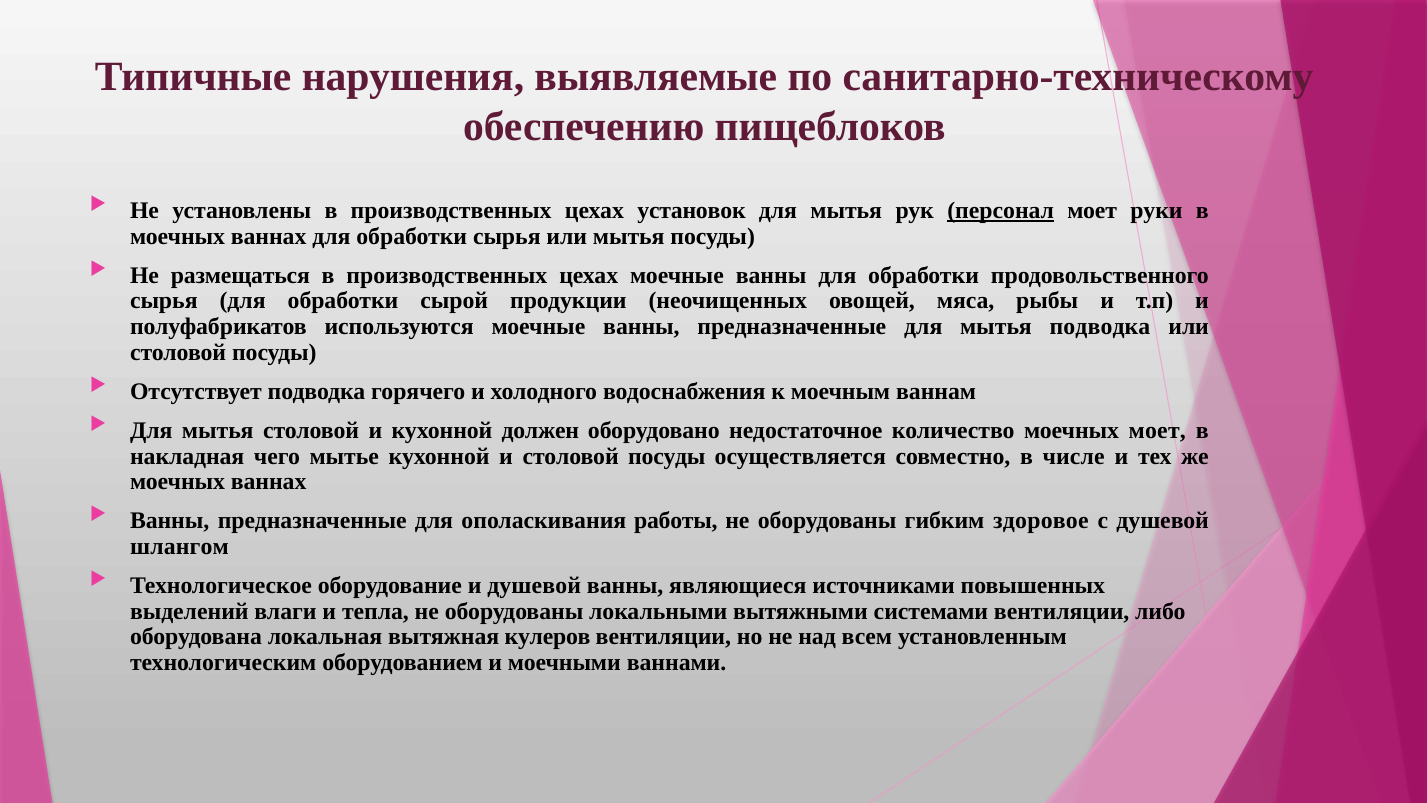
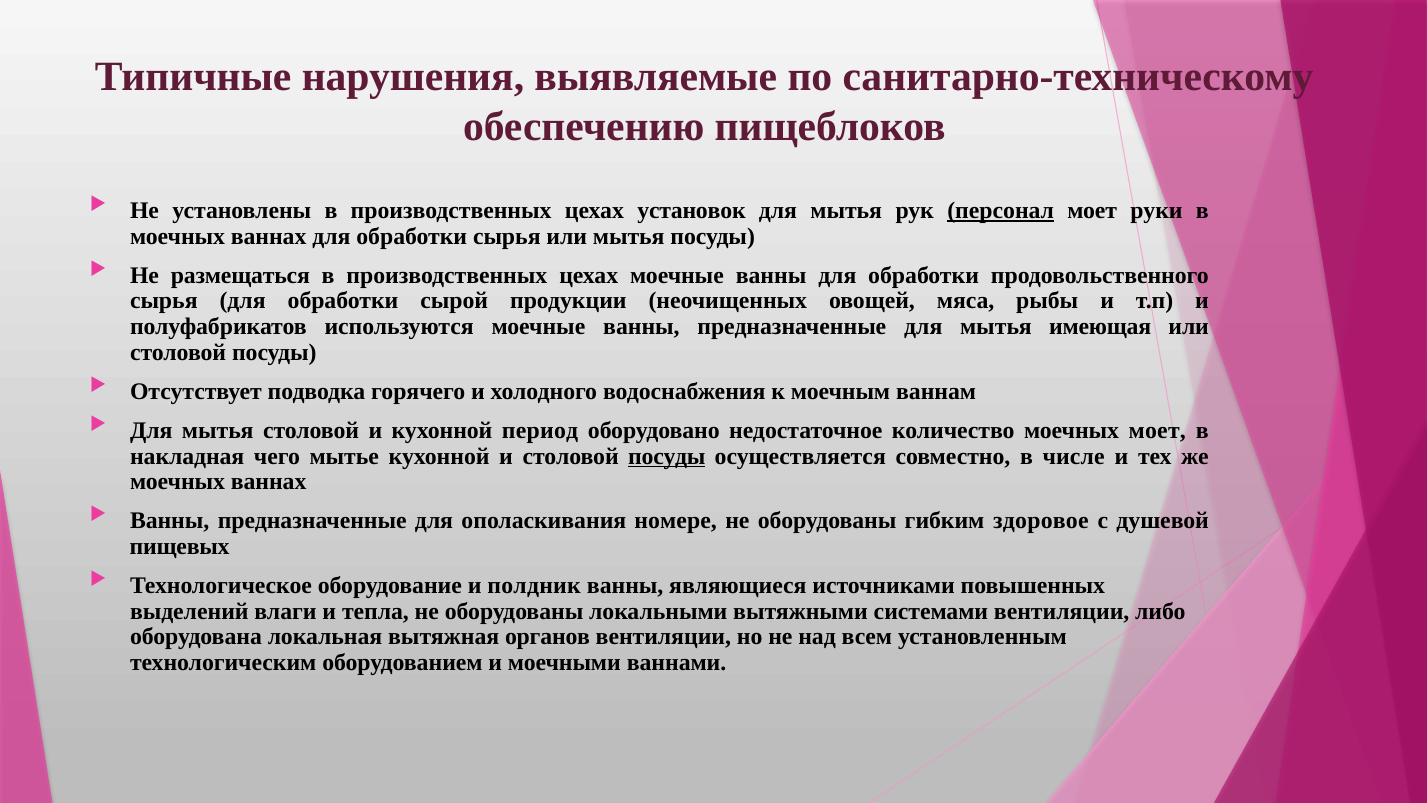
мытья подводка: подводка -> имеющая (1100, 327)
должен: должен -> период (540, 430)
посуды underline: none -> present (667, 456)
работы: работы -> номере (676, 521)
шлангом: шлангом -> пищевых (180, 546)
и душевой: душевой -> полдник (534, 585)
кулеров: кулеров -> органов (548, 637)
